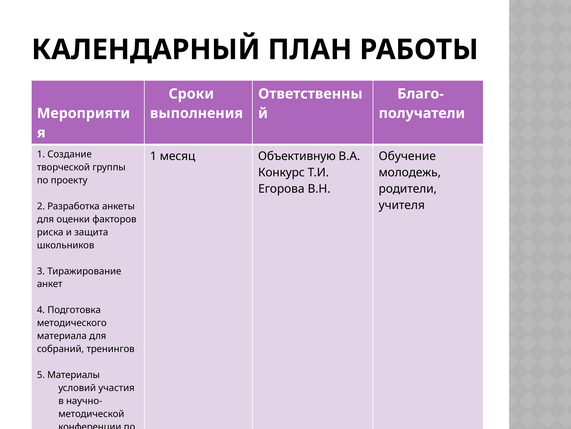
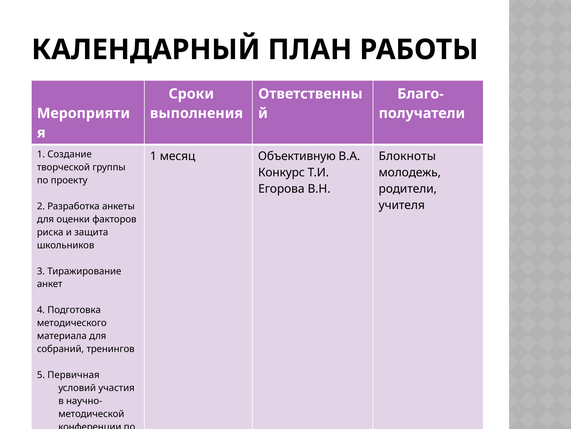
Обучение: Обучение -> Блокноты (407, 156)
Материалы: Материалы -> Первичная (73, 374)
